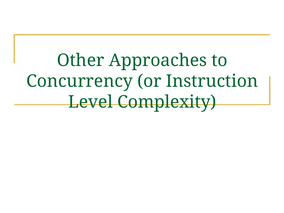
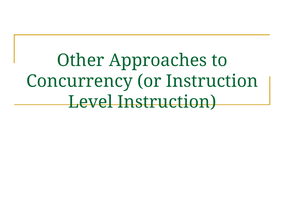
Level Complexity: Complexity -> Instruction (167, 102)
